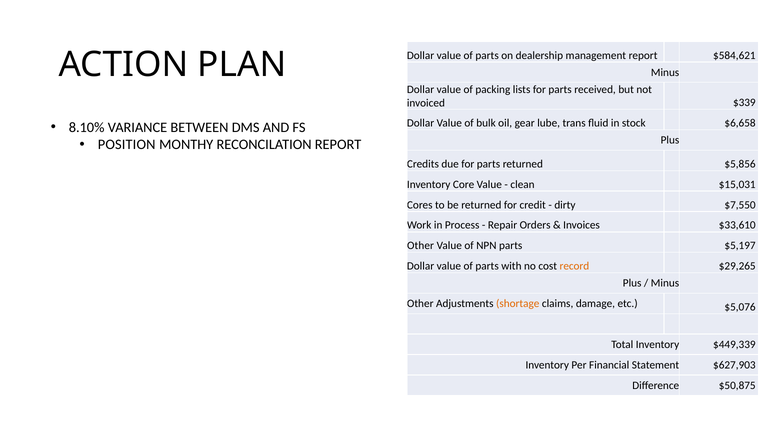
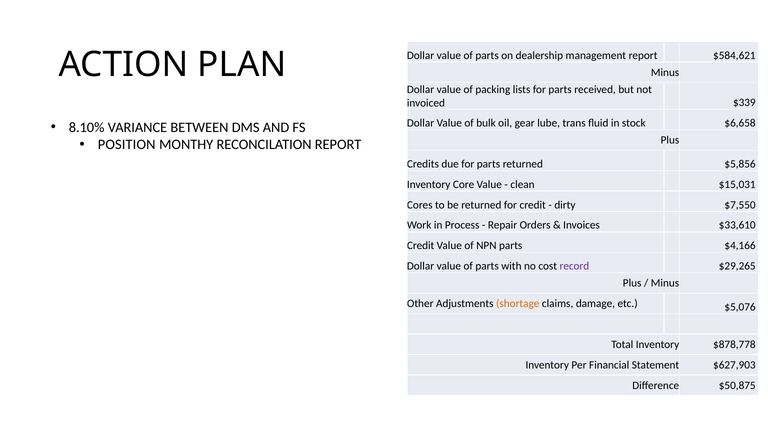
Other: Other -> Credit (421, 246)
$5,197: $5,197 -> $4,166 (740, 246)
record colour: orange -> purple (574, 266)
$449,339: $449,339 -> $878,778 (734, 344)
